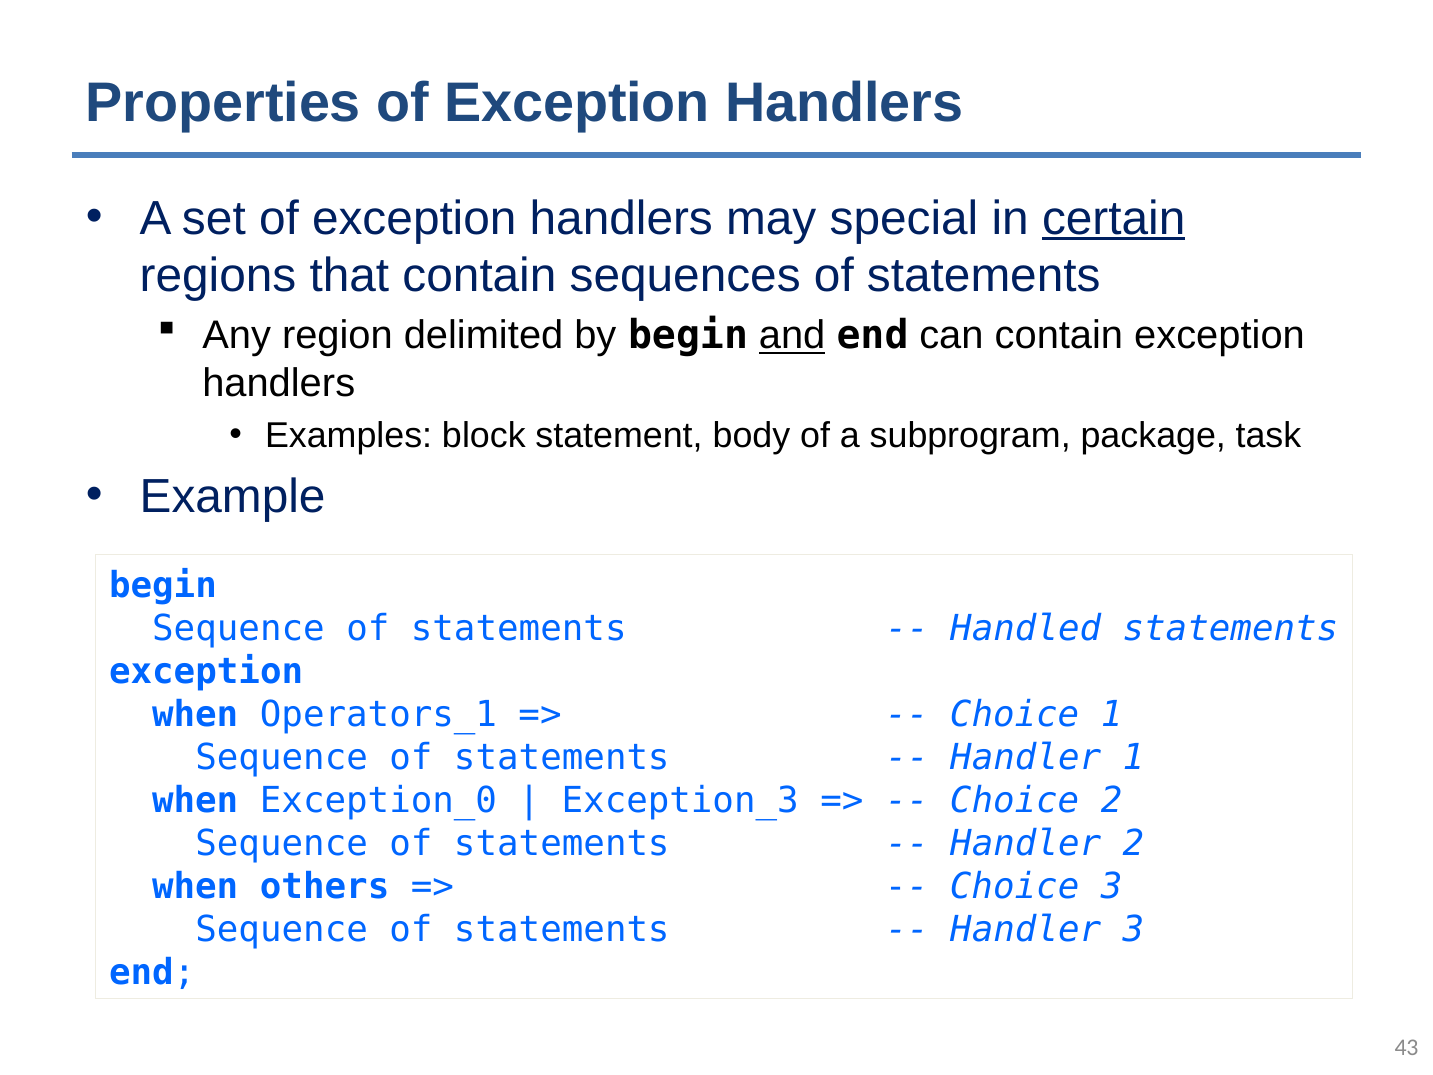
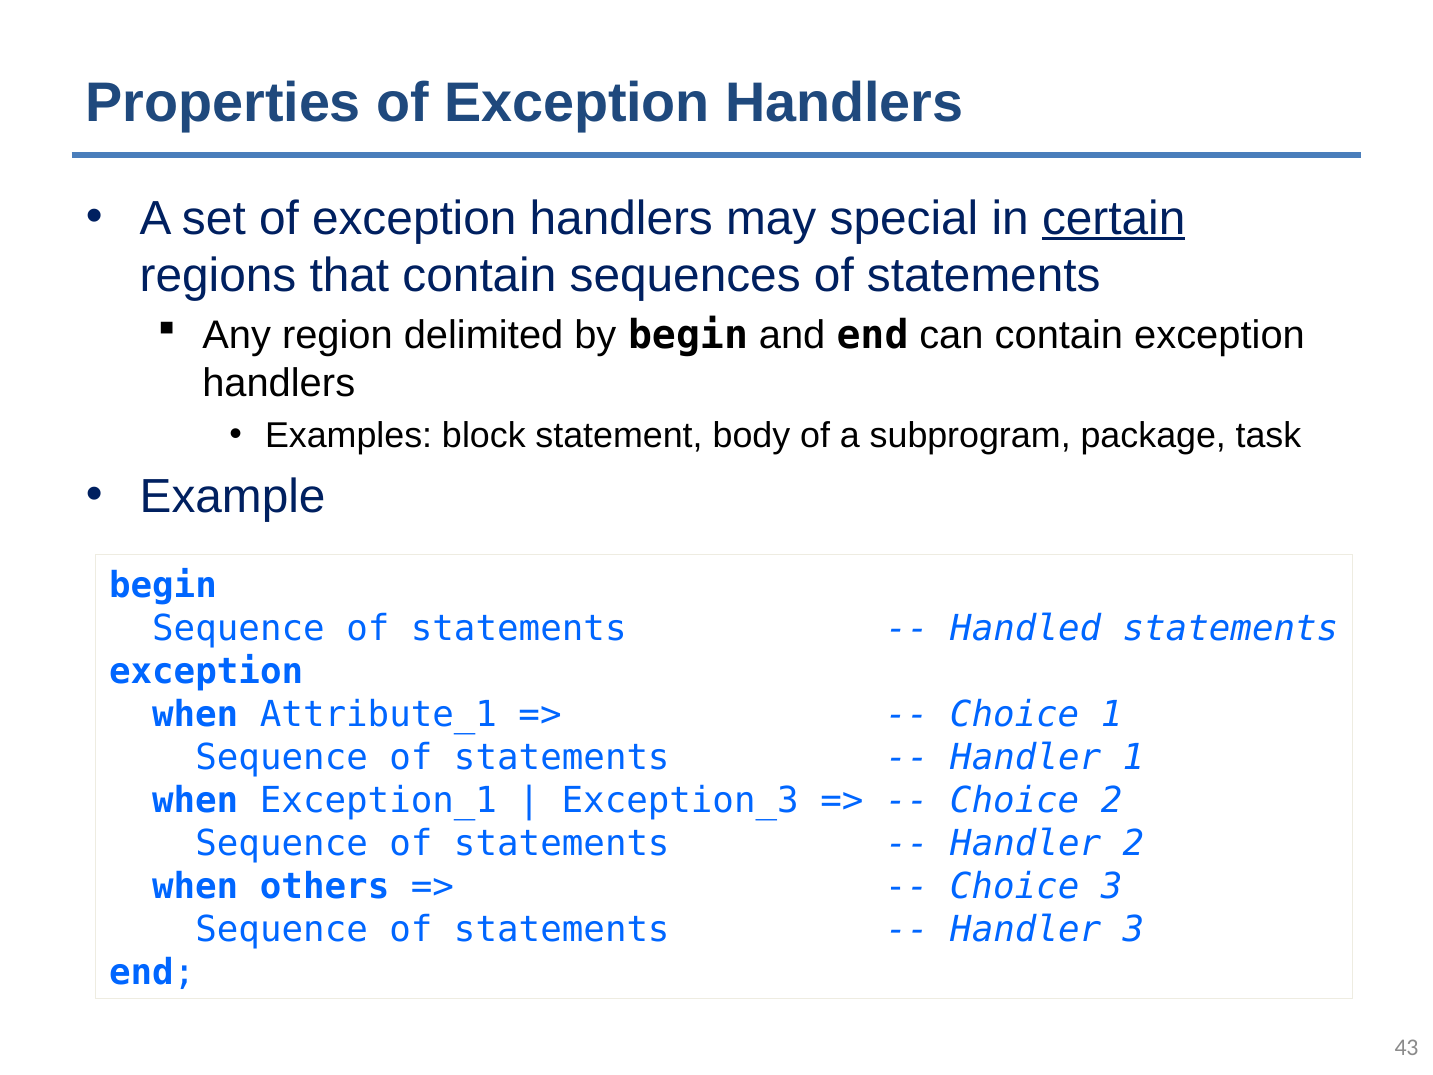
and underline: present -> none (792, 336)
Operators_1: Operators_1 -> Attribute_1 (378, 714)
Exception_0: Exception_0 -> Exception_1 (378, 800)
